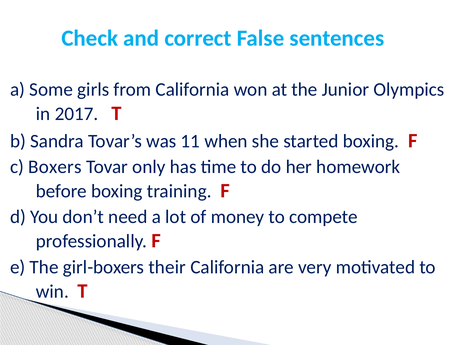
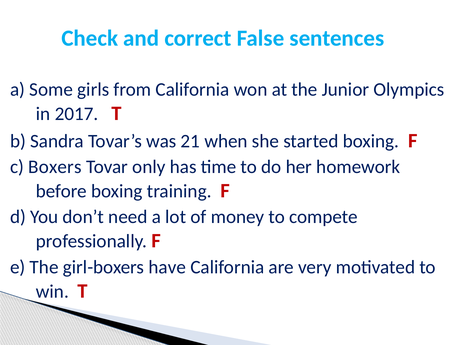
11: 11 -> 21 (190, 141)
their: their -> have (167, 267)
